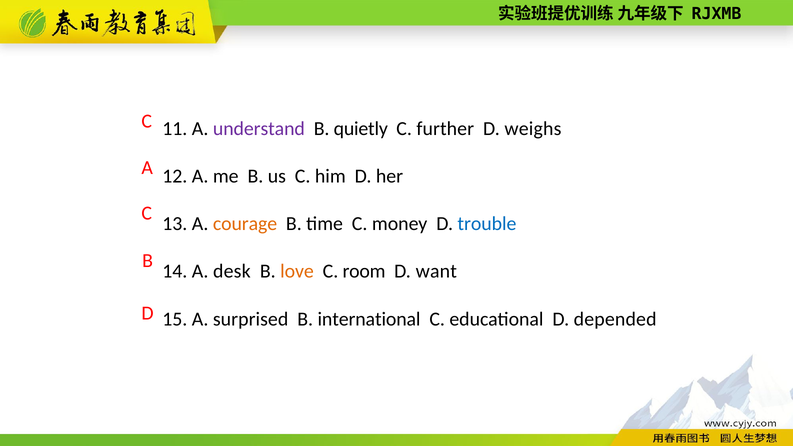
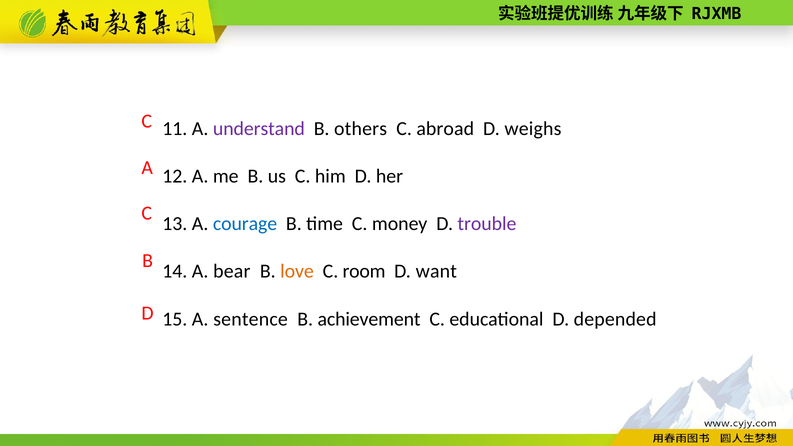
quietly: quietly -> others (361, 129)
further: further -> abroad (445, 129)
courage colour: orange -> blue (245, 224)
trouble colour: blue -> purple (487, 224)
desk: desk -> bear (232, 271)
surprised: surprised -> sentence (251, 319)
international: international -> achievement (369, 319)
